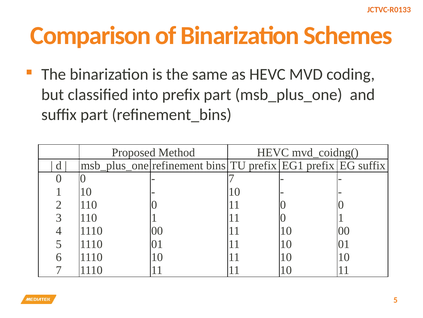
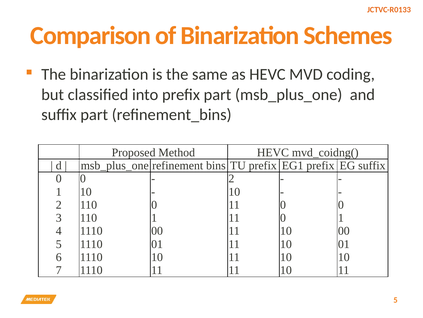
7: 7 -> 2 (231, 178)
